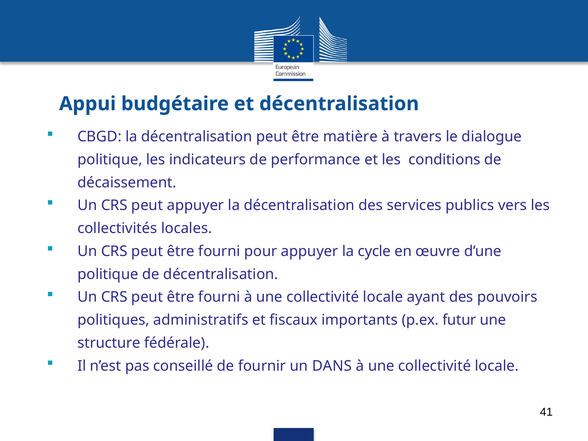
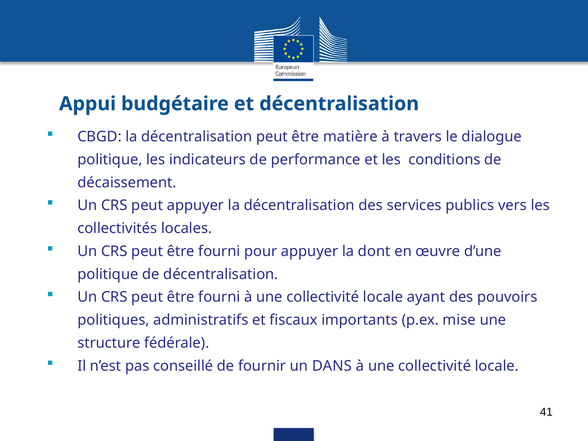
cycle: cycle -> dont (374, 251)
futur: futur -> mise (459, 320)
